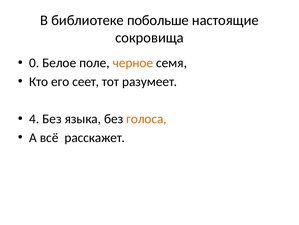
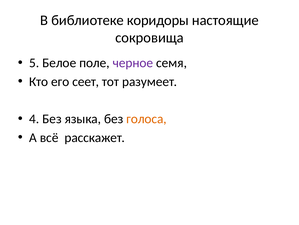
побольше: побольше -> коридоры (158, 20)
0: 0 -> 5 (34, 63)
черное colour: orange -> purple (133, 63)
